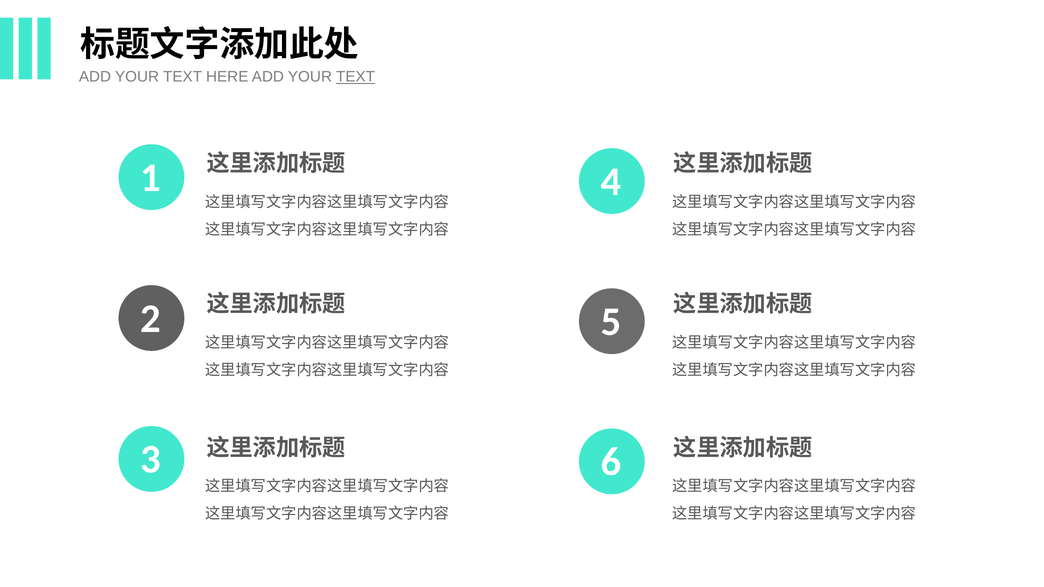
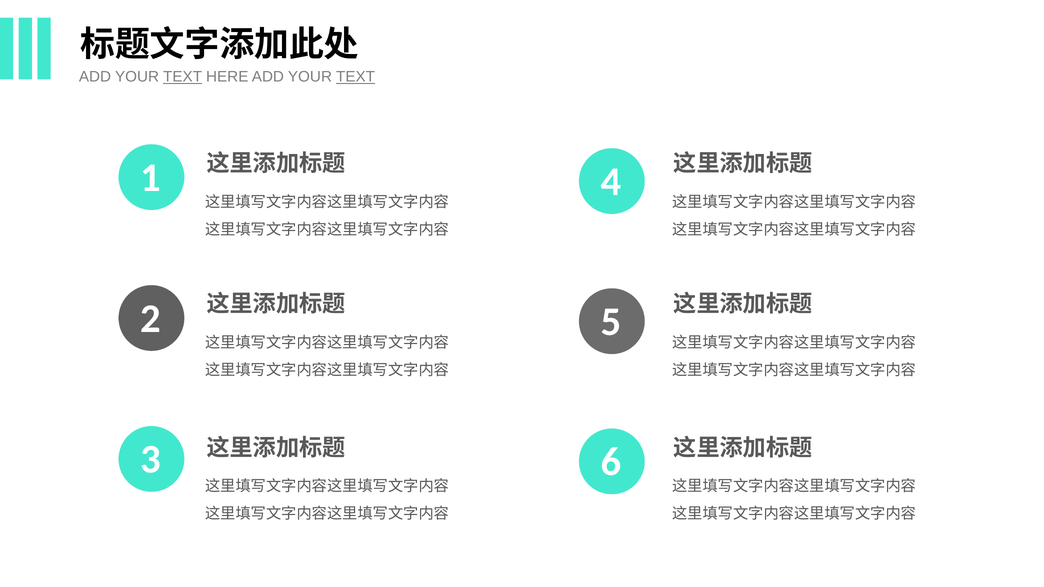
TEXT underline: none -> present (183, 77)
